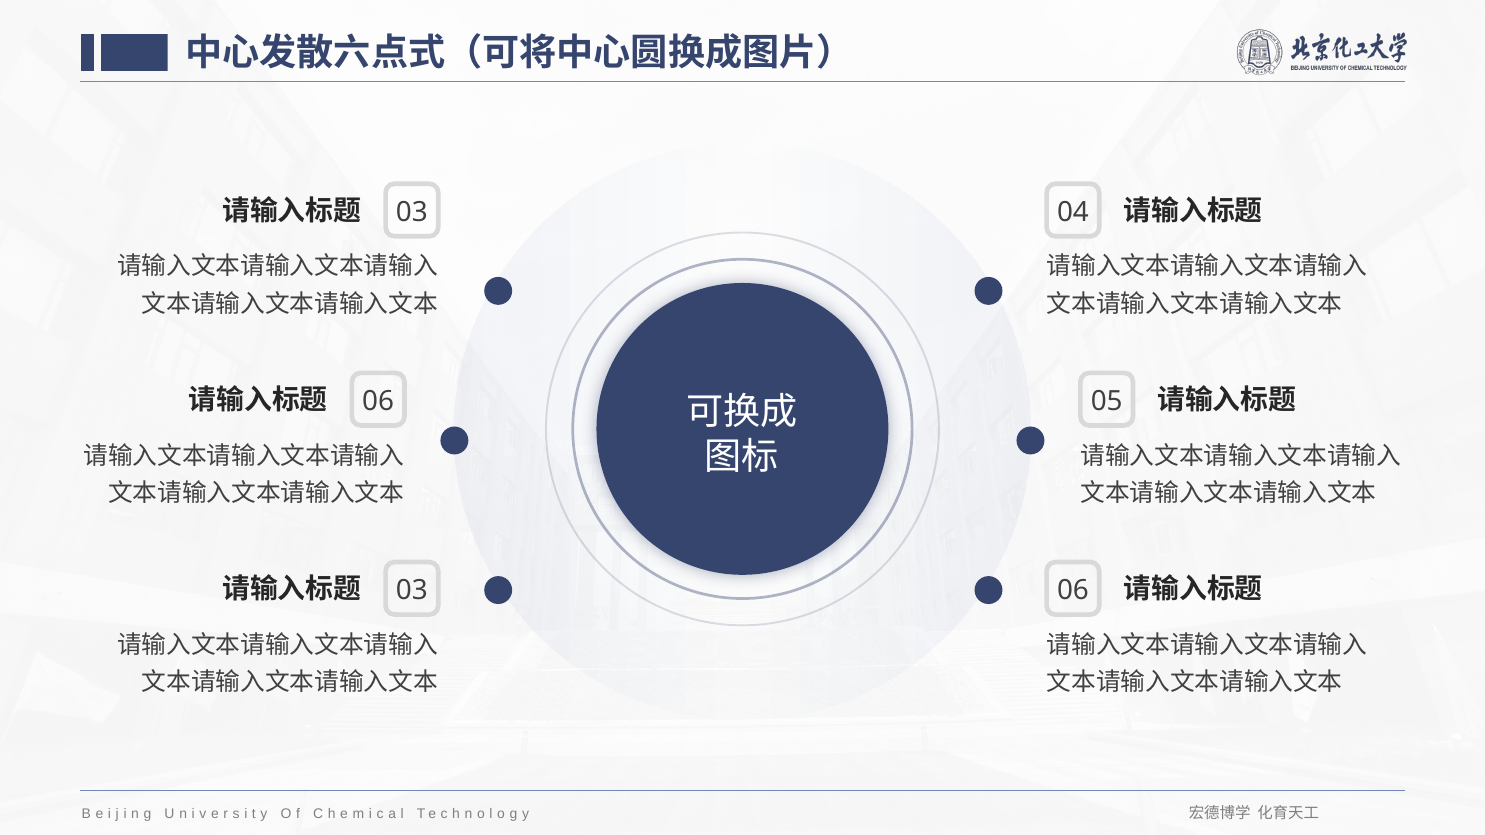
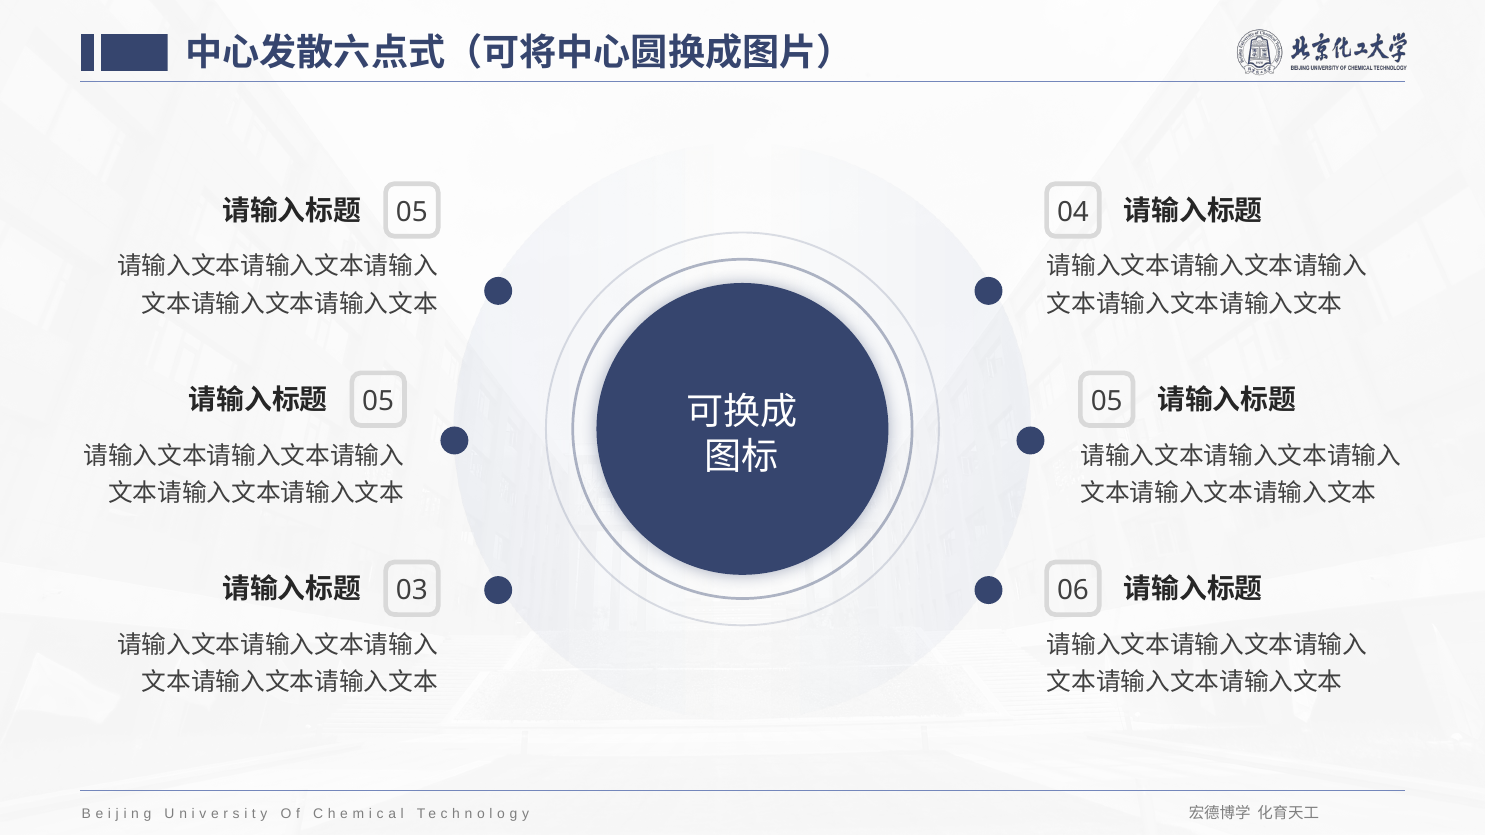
03: 03 -> 05 (412, 212)
06: 06 -> 05 (378, 401)
